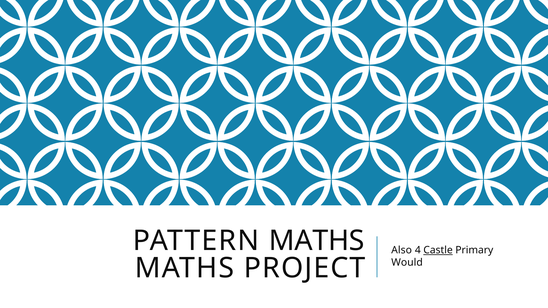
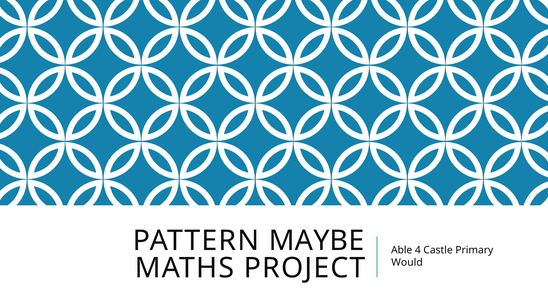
PATTERN MATHS: MATHS -> MAYBE (317, 241)
Also: Also -> Able (402, 250)
Castle underline: present -> none (438, 250)
